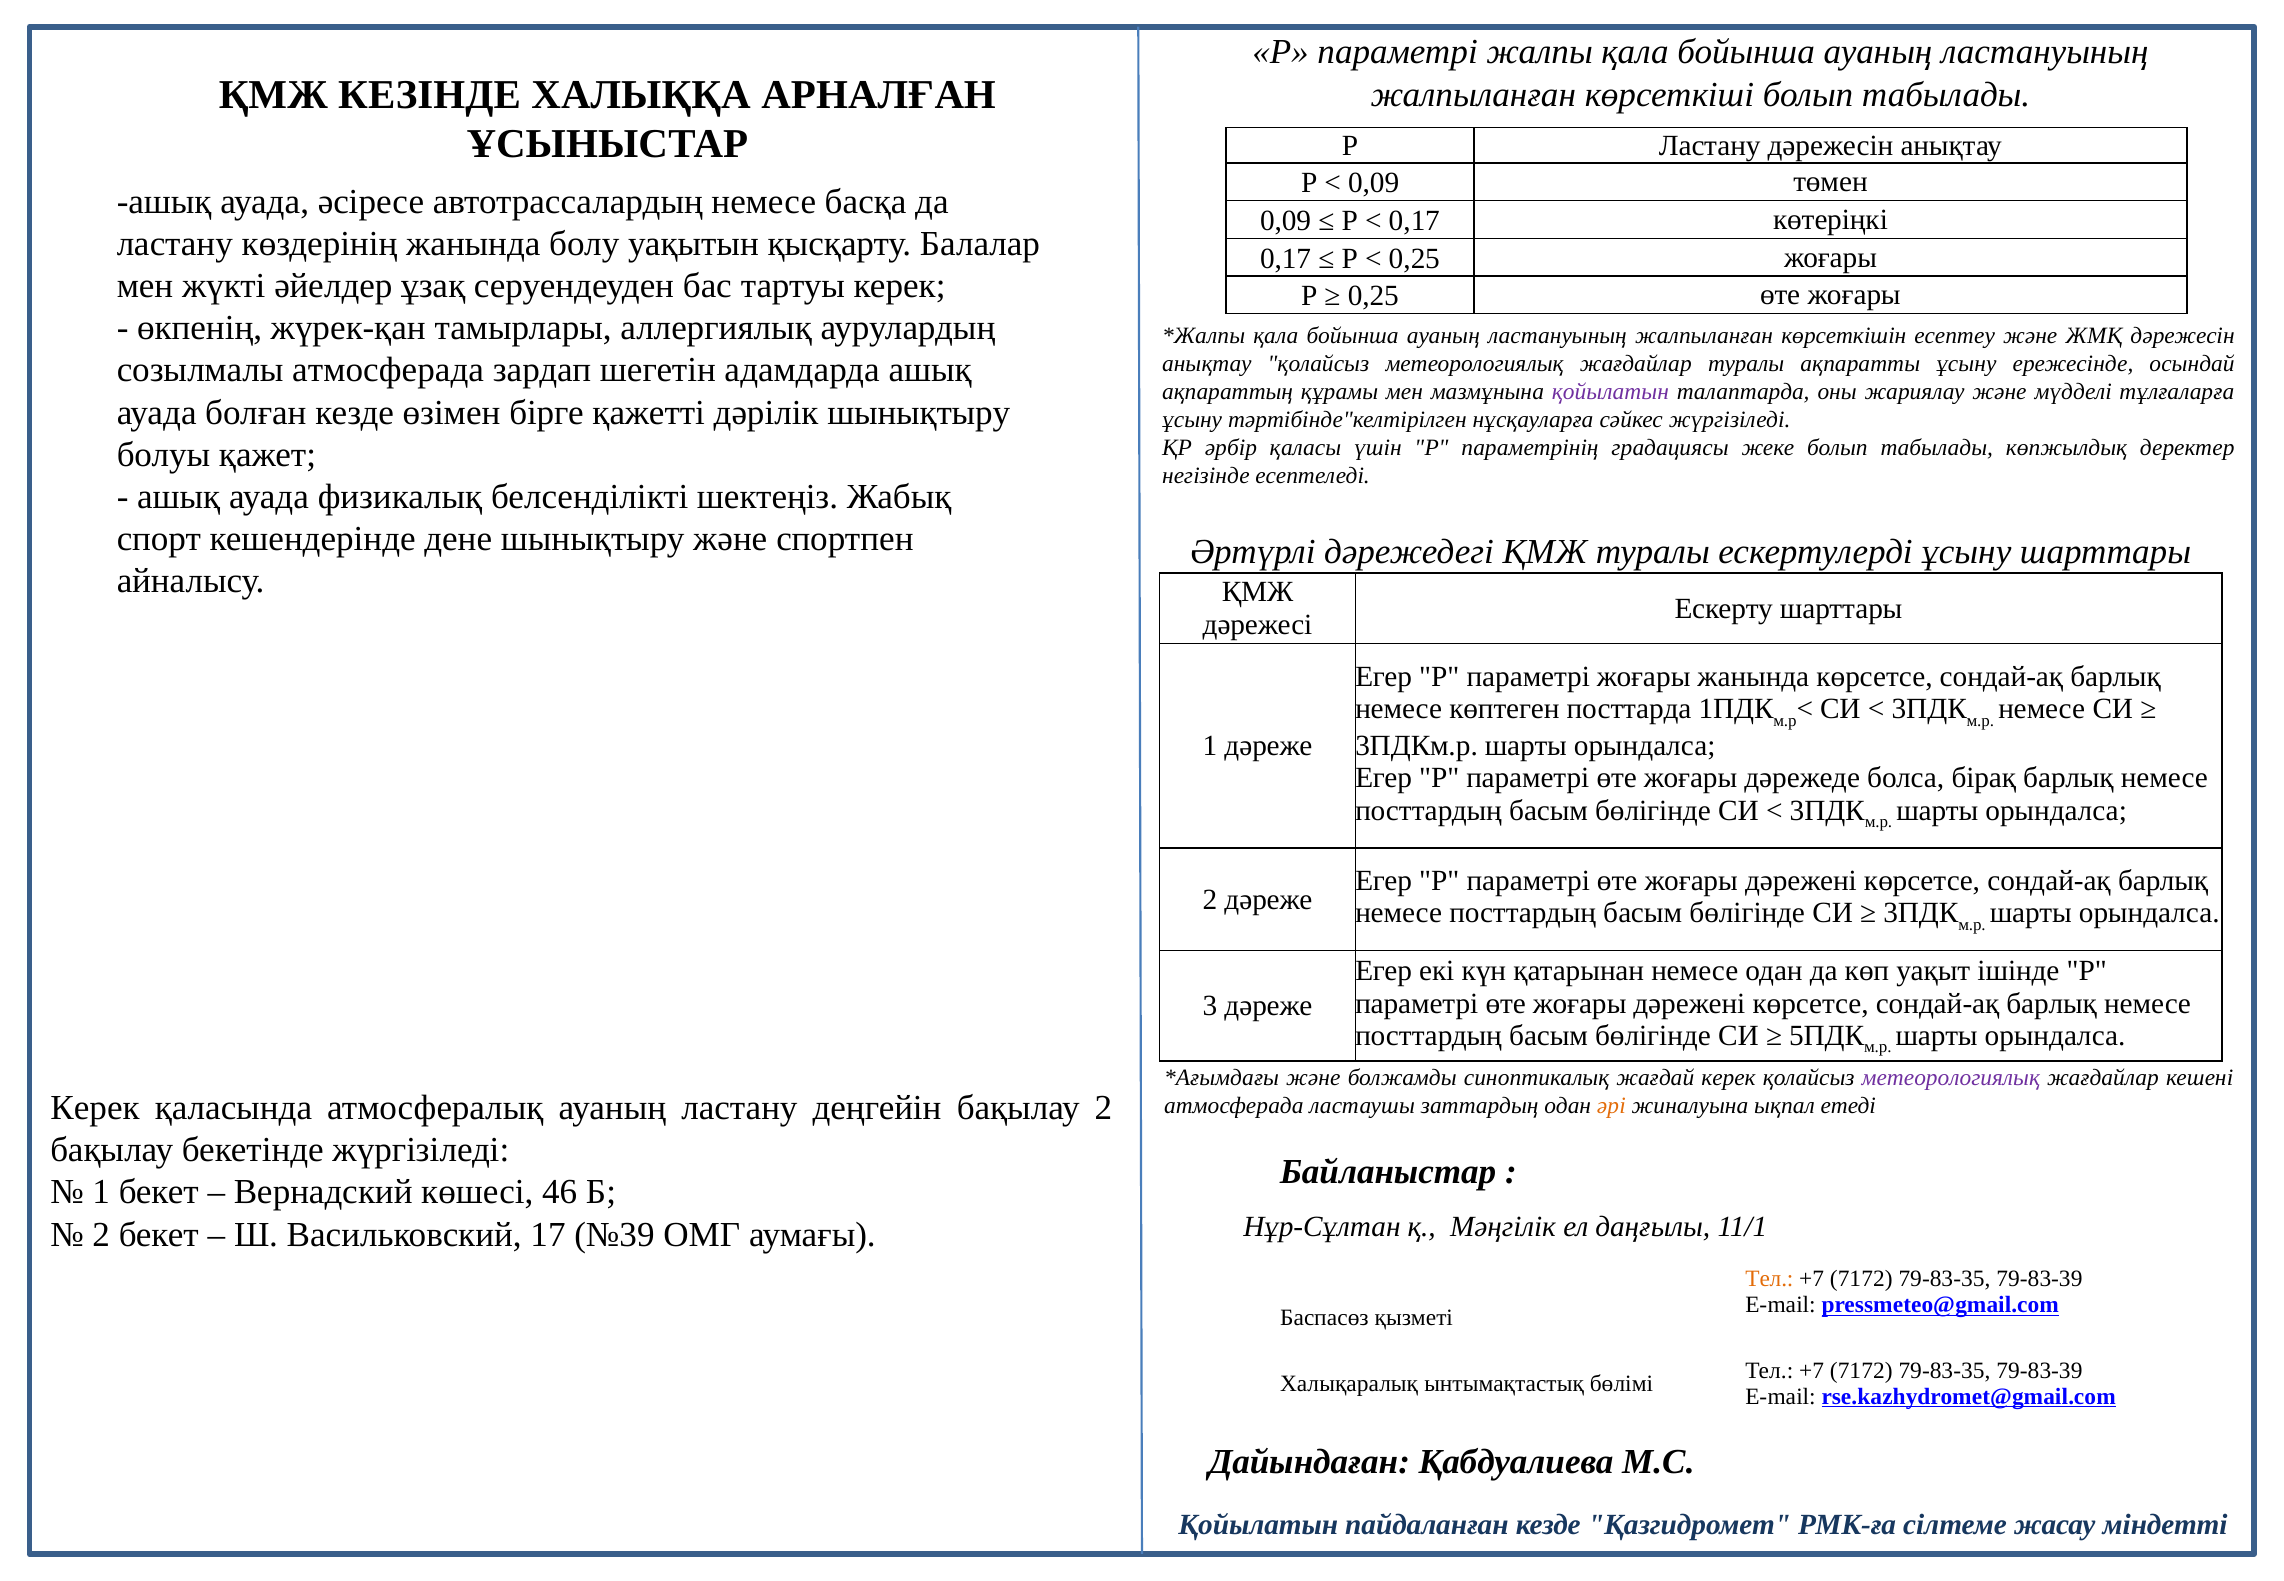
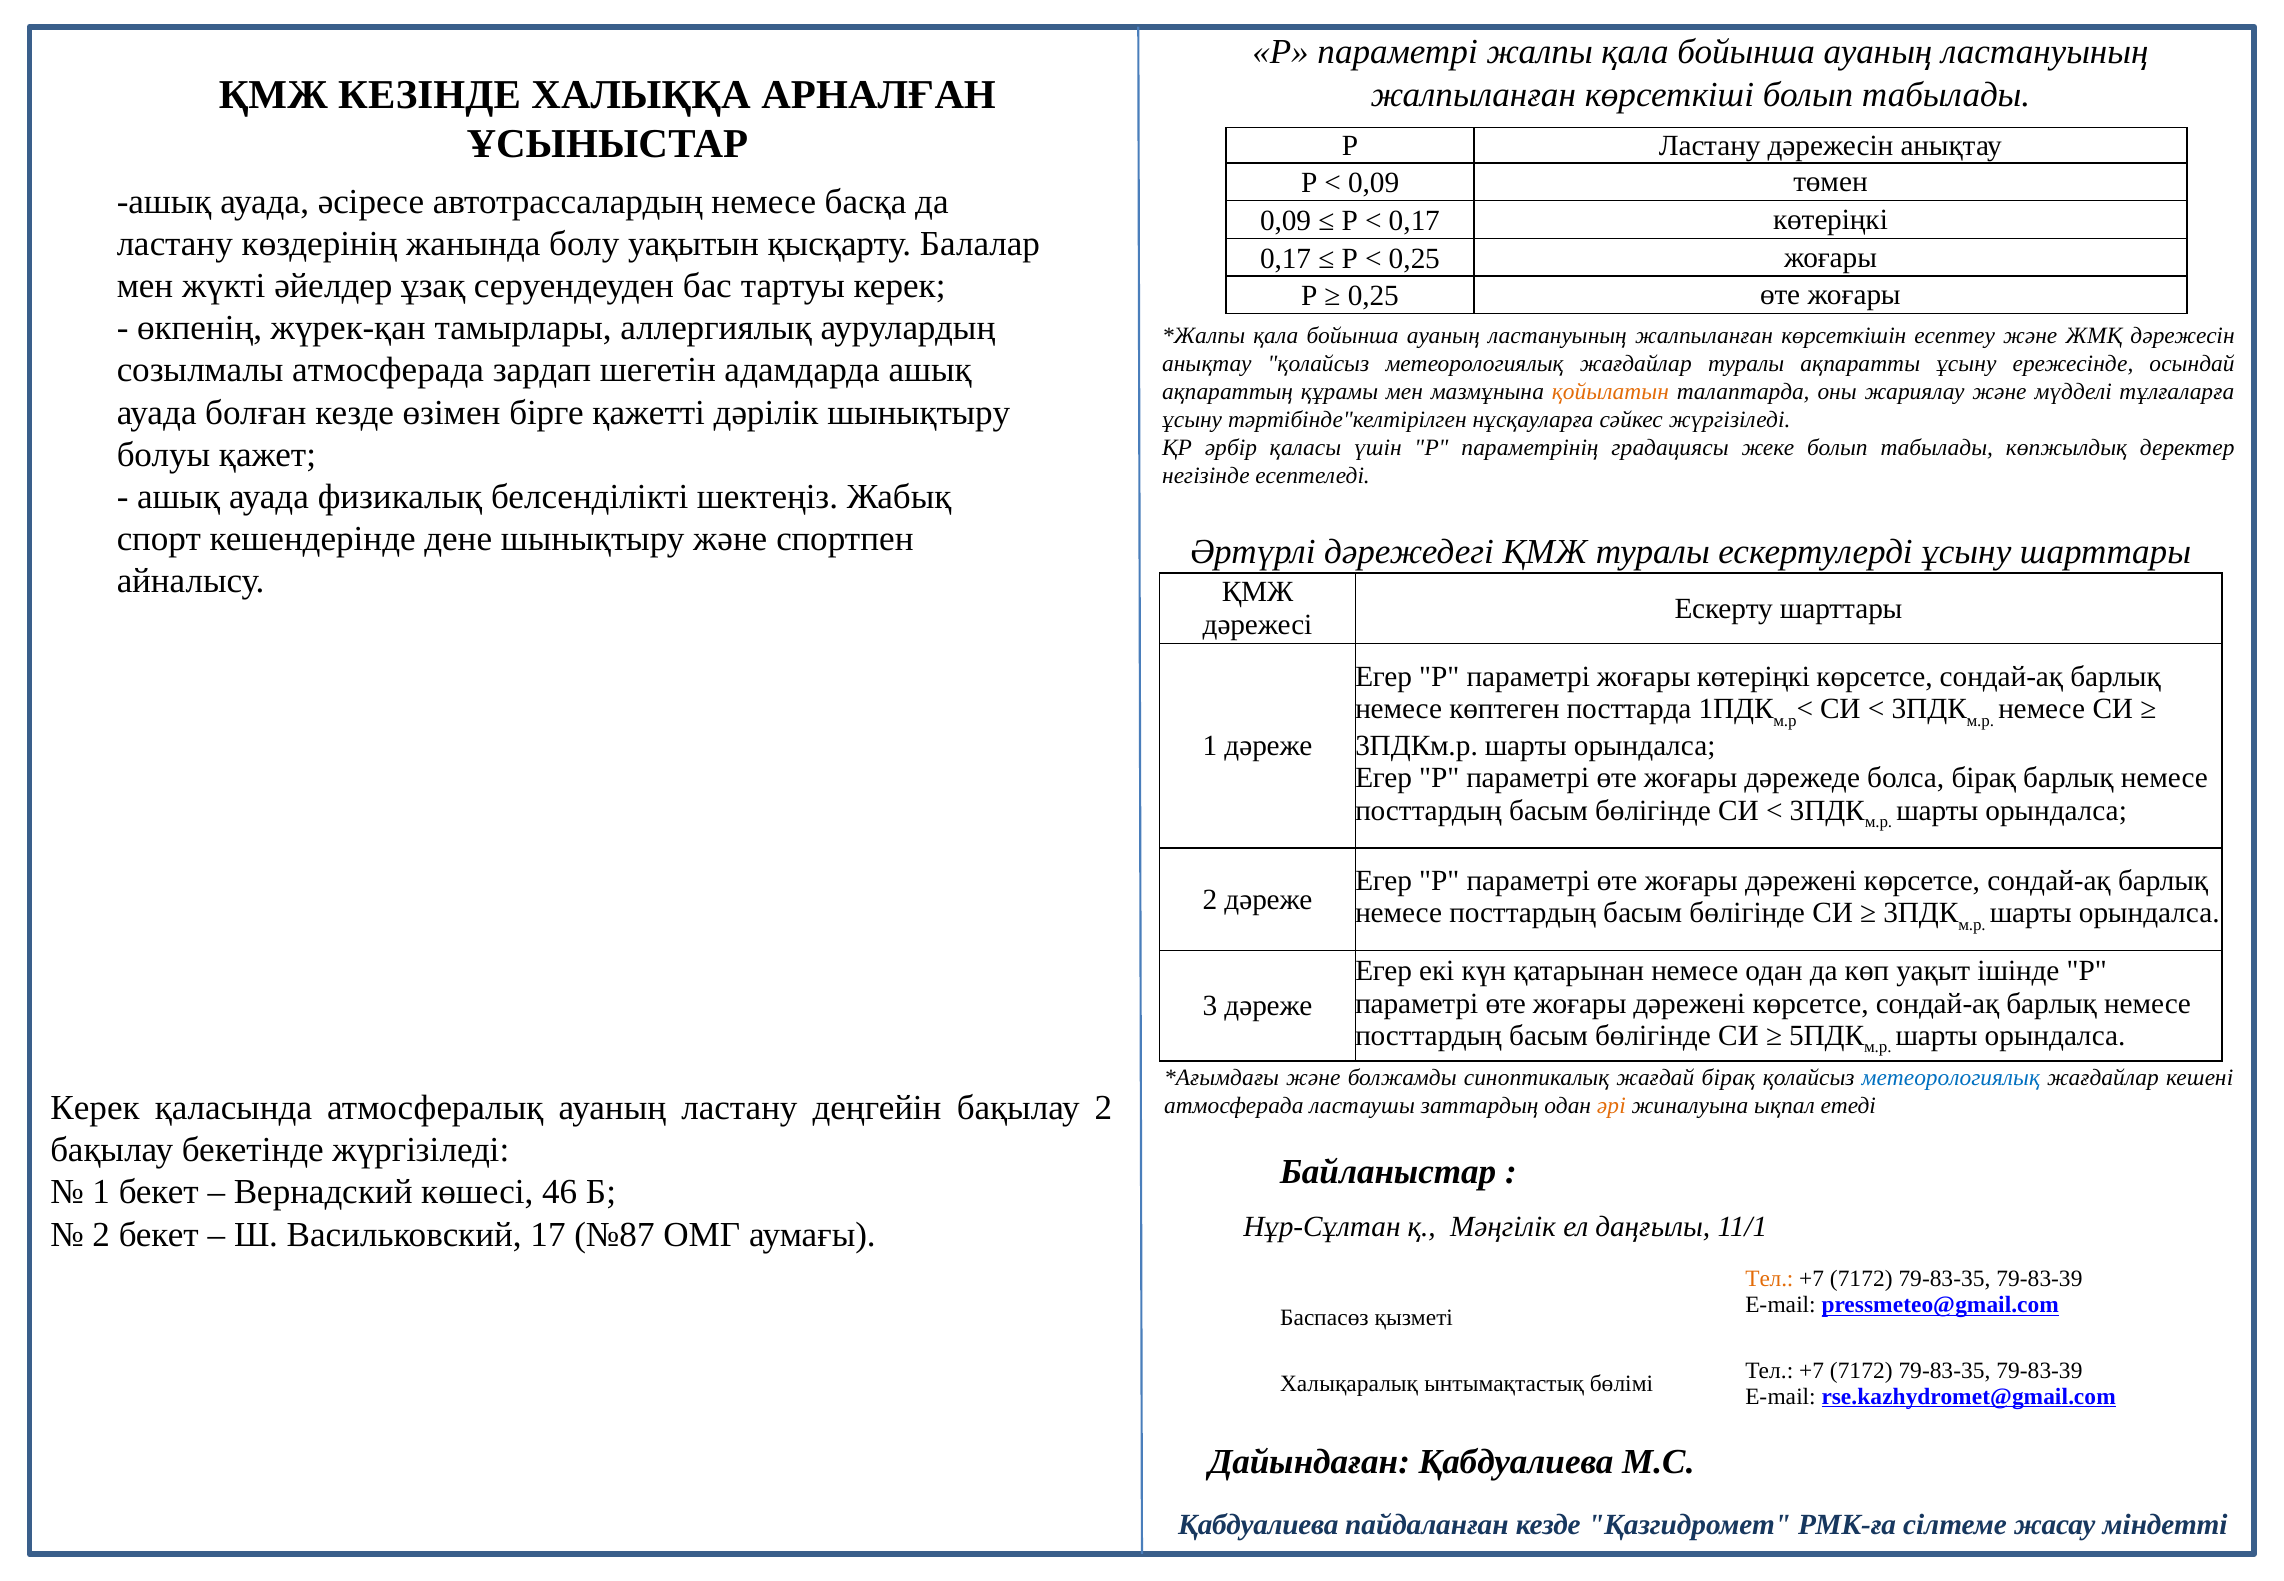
қойылатын colour: purple -> orange (1610, 392)
жоғары жанында: жанында -> көтеріңкі (1753, 677)
жағдай керек: керек -> бірақ (1728, 1078)
метеорологиялық colour: purple -> blue (1951, 1078)
№39: №39 -> №87 (614, 1235)
Қойылатын: Қойылатын -> Қабдуалиева (1258, 1525)
